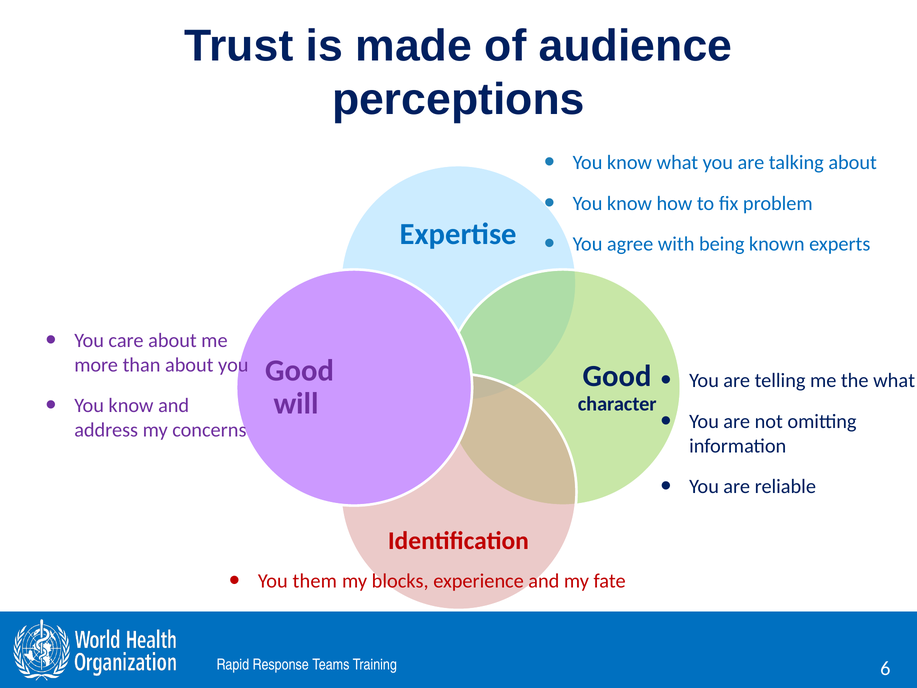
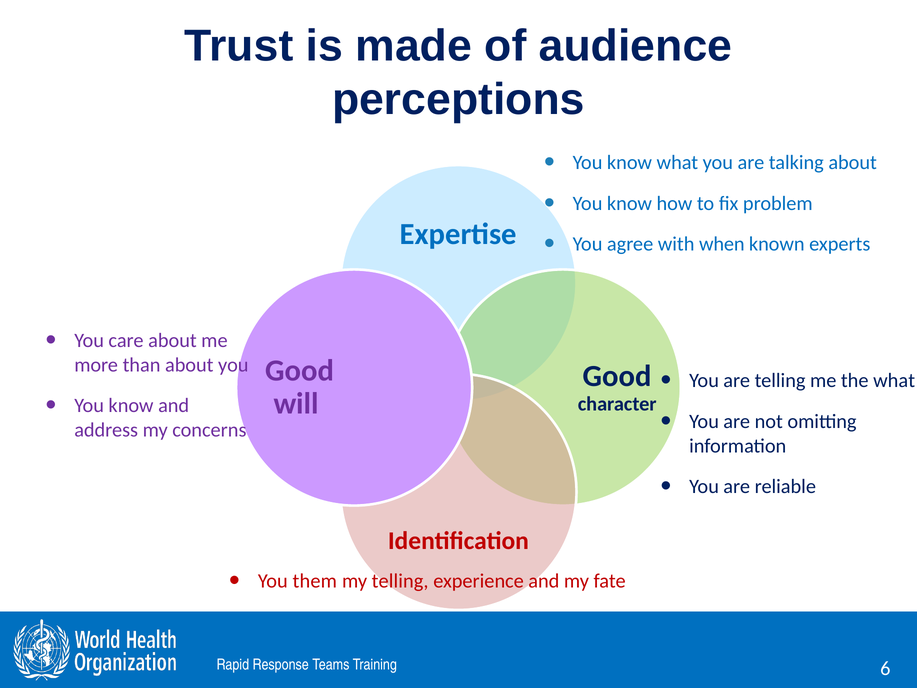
being: being -> when (722, 244)
my blocks: blocks -> telling (400, 581)
